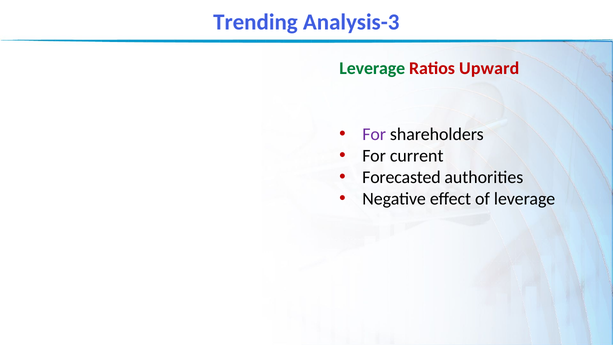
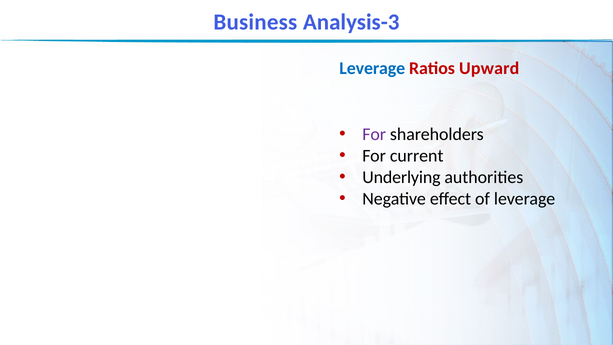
Trending: Trending -> Business (255, 22)
Leverage colour: green -> blue (372, 68)
Forecasted: Forecasted -> Underlying (401, 177)
